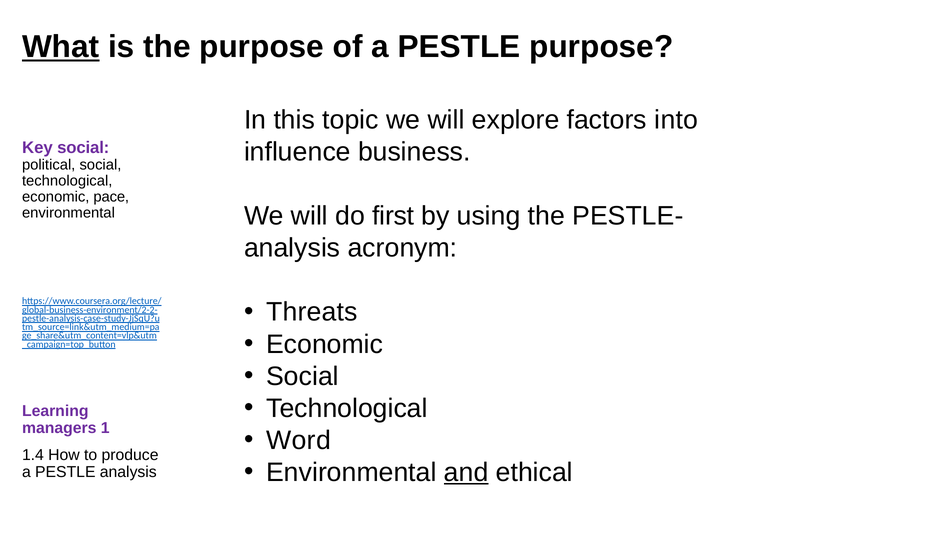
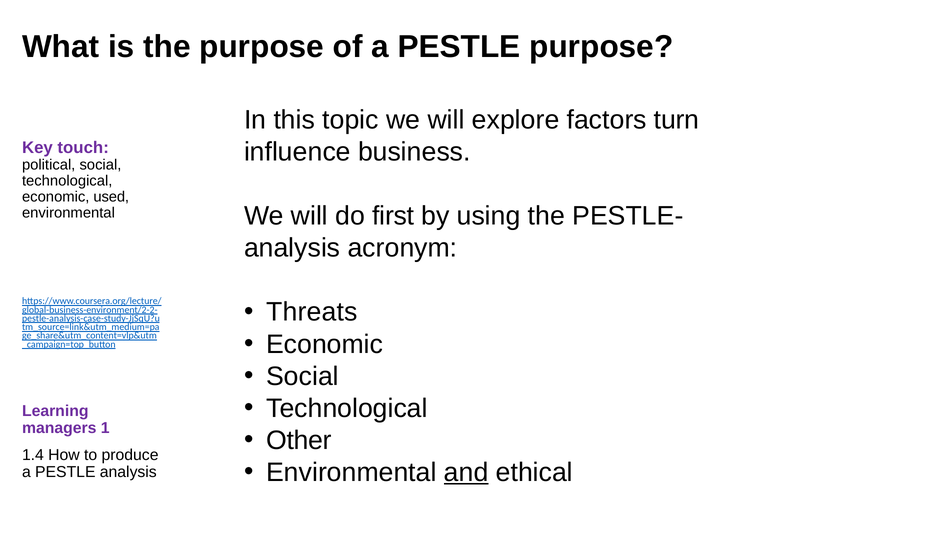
What underline: present -> none (61, 47)
into: into -> turn (676, 120)
Key social: social -> touch (83, 148)
pace: pace -> used (111, 197)
Word: Word -> Other (299, 440)
